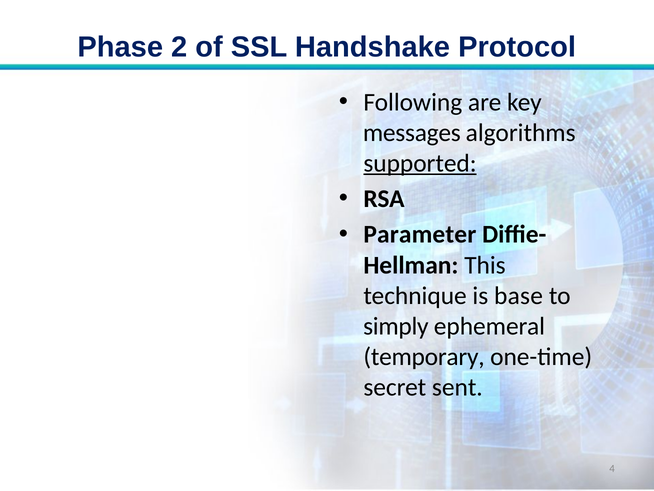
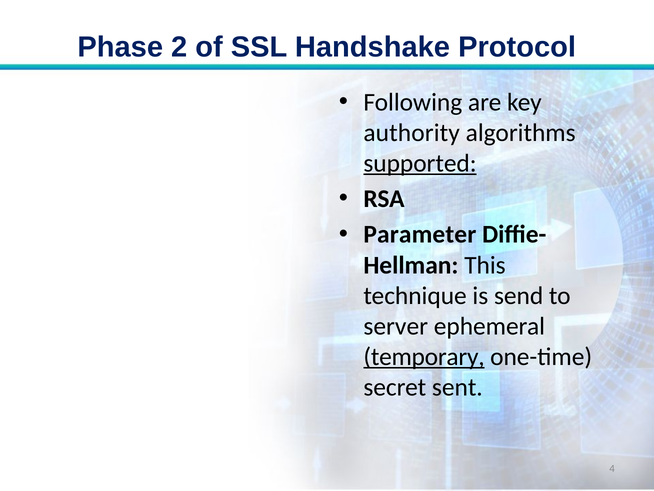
messages: messages -> authority (412, 133)
base: base -> send (519, 295)
simply: simply -> server (396, 326)
temporary underline: none -> present (424, 357)
